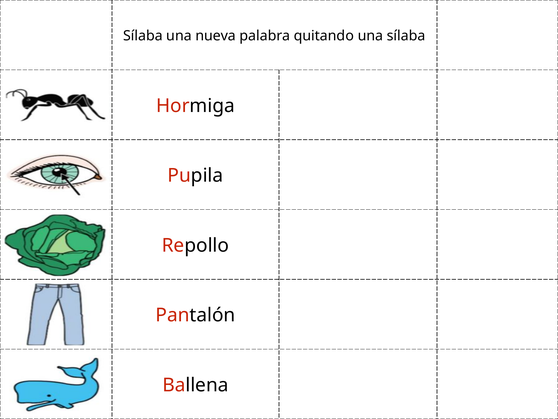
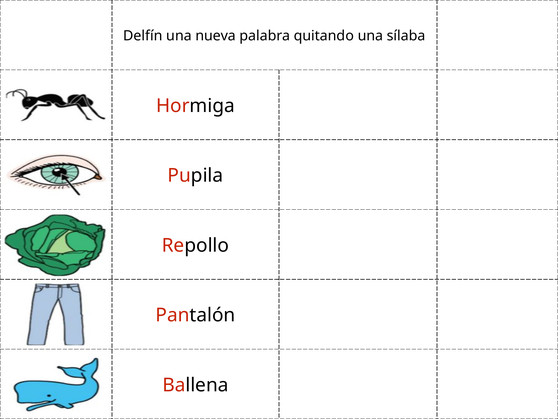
Sílaba: Sílaba -> Delfín (143, 36)
